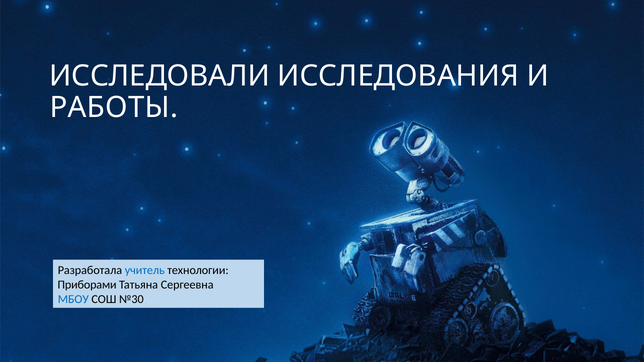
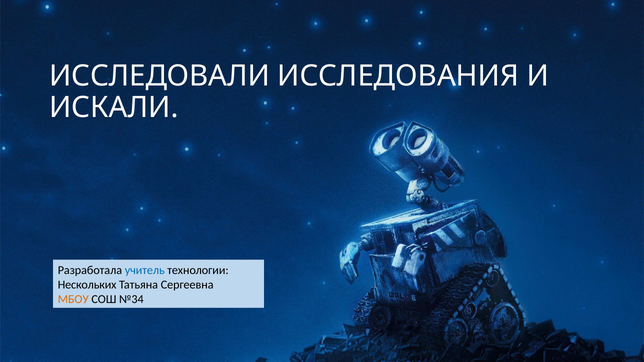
РАБОТЫ: РАБОТЫ -> ИСКАЛИ (114, 108)
Приборами: Приборами -> Нескольких (87, 285)
МБОУ colour: blue -> orange (73, 299)
№30: №30 -> №34 (131, 299)
